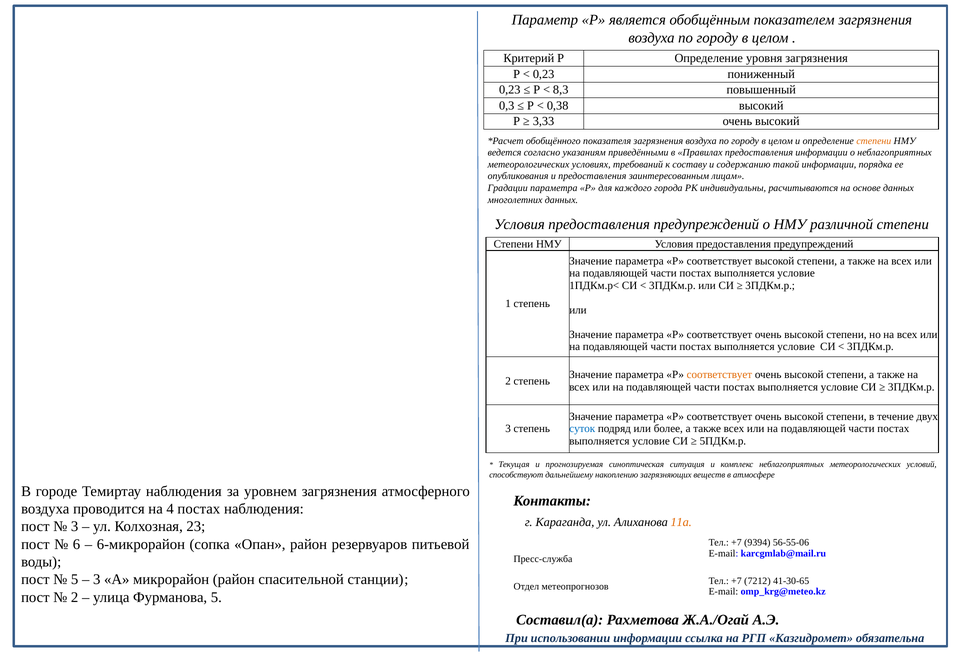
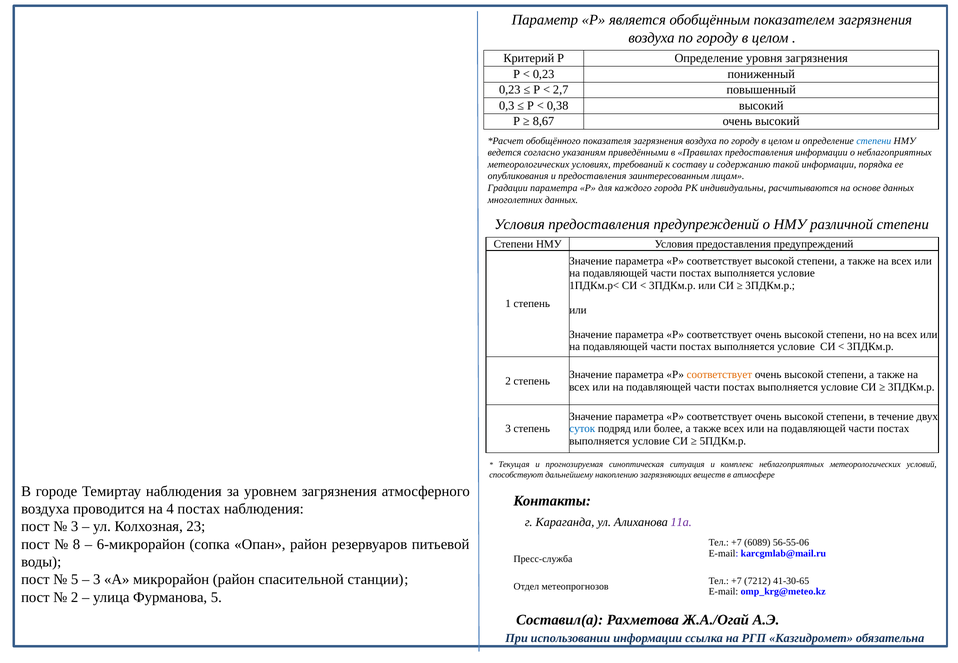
8,3: 8,3 -> 2,7 (561, 90)
3,33: 3,33 -> 8,67 (544, 121)
степени colour: orange -> blue (874, 141)
11а colour: orange -> purple (681, 522)
6: 6 -> 8 (77, 544)
9394: 9394 -> 6089 (757, 543)
